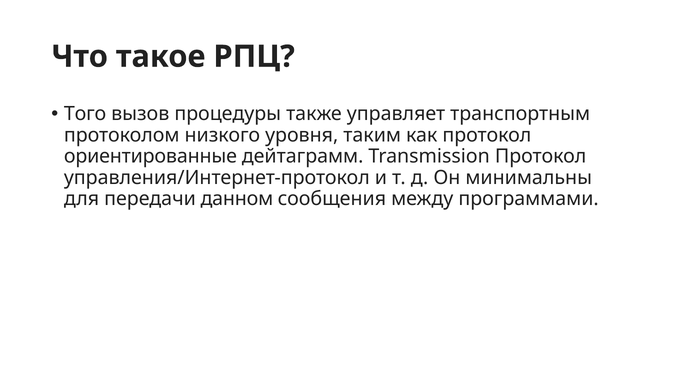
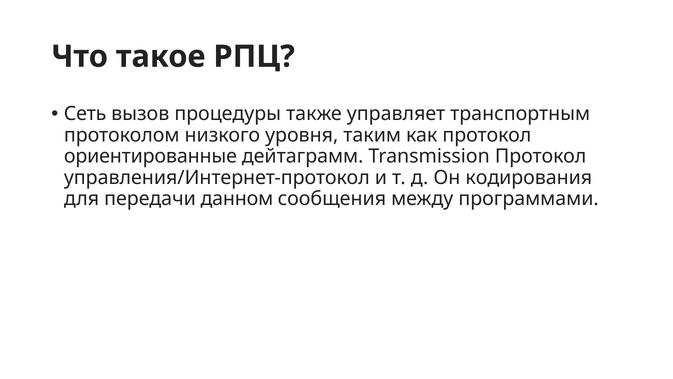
Того: Того -> Сеть (85, 114)
минимальны: минимальны -> кодирования (529, 177)
